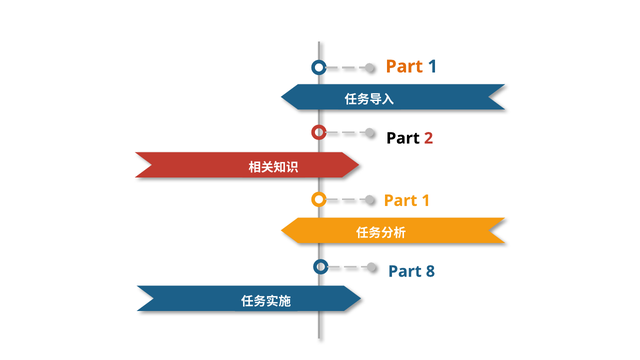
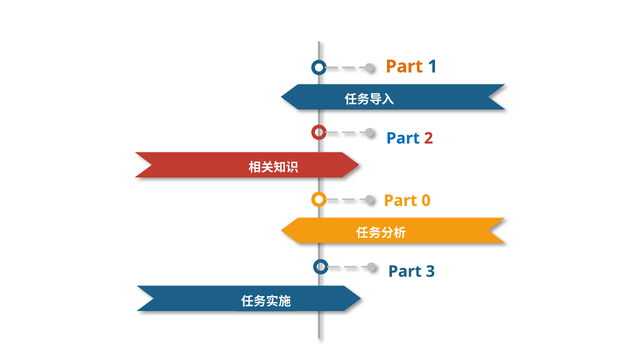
Part colour: black -> blue (403, 138)
1: 1 -> 0 (426, 201)
8: 8 -> 3 (430, 271)
